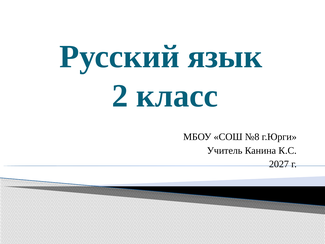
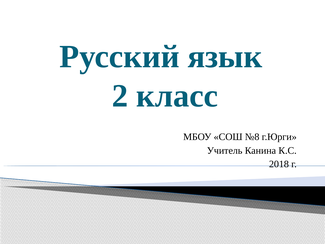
2027: 2027 -> 2018 (279, 164)
